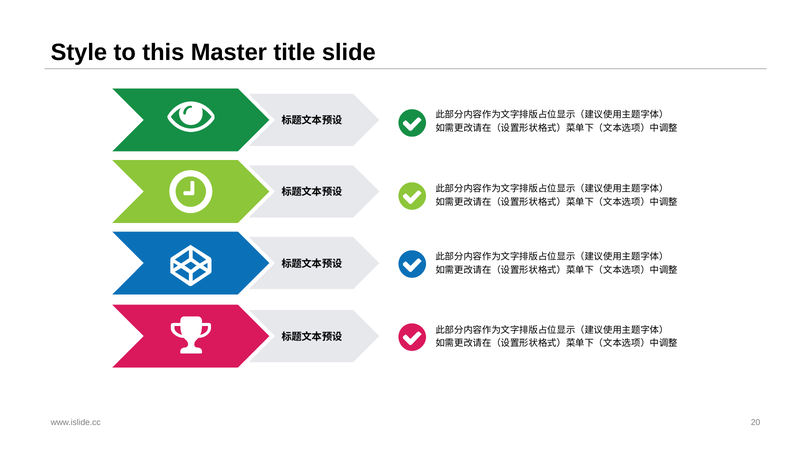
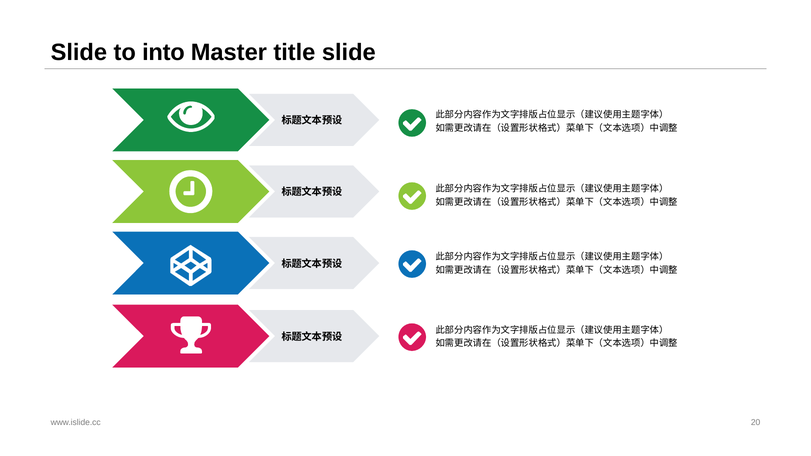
Style: Style -> Slide (79, 52)
this: this -> into (163, 52)
